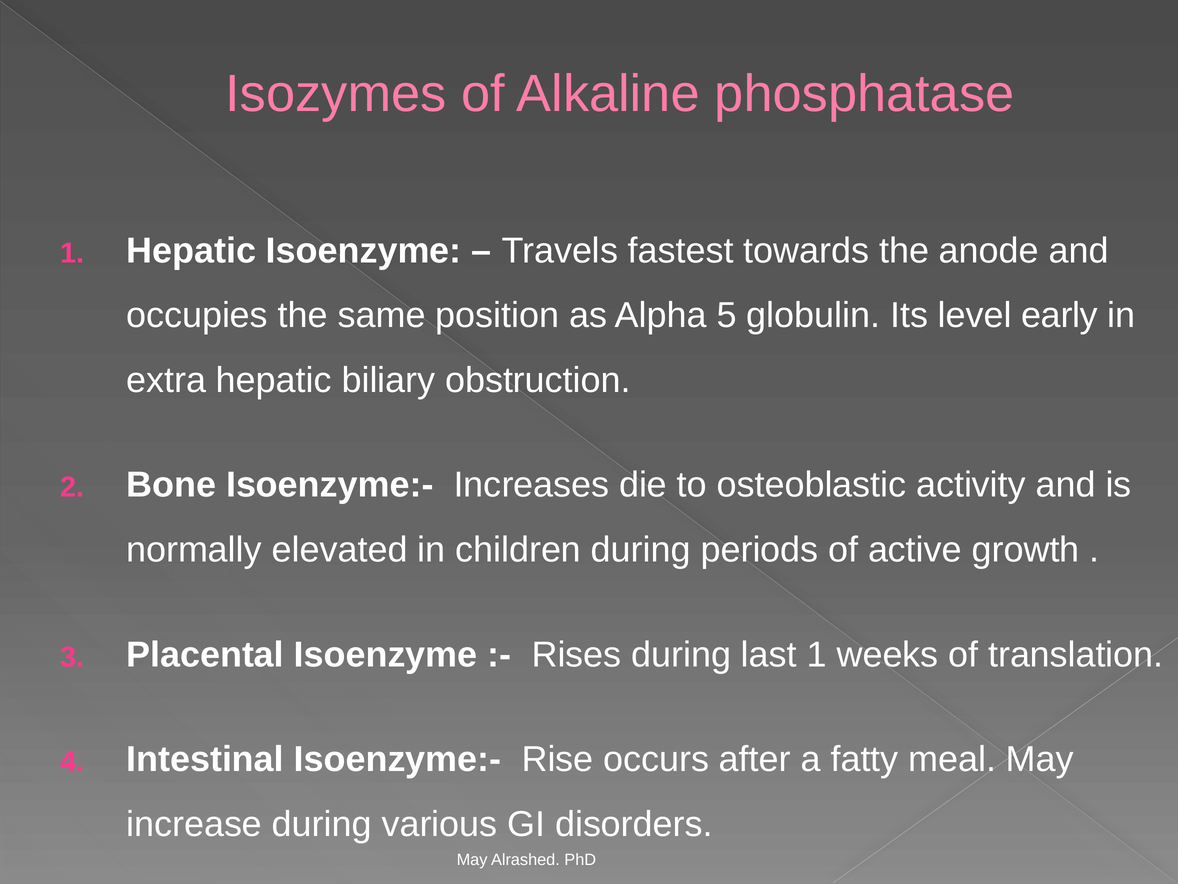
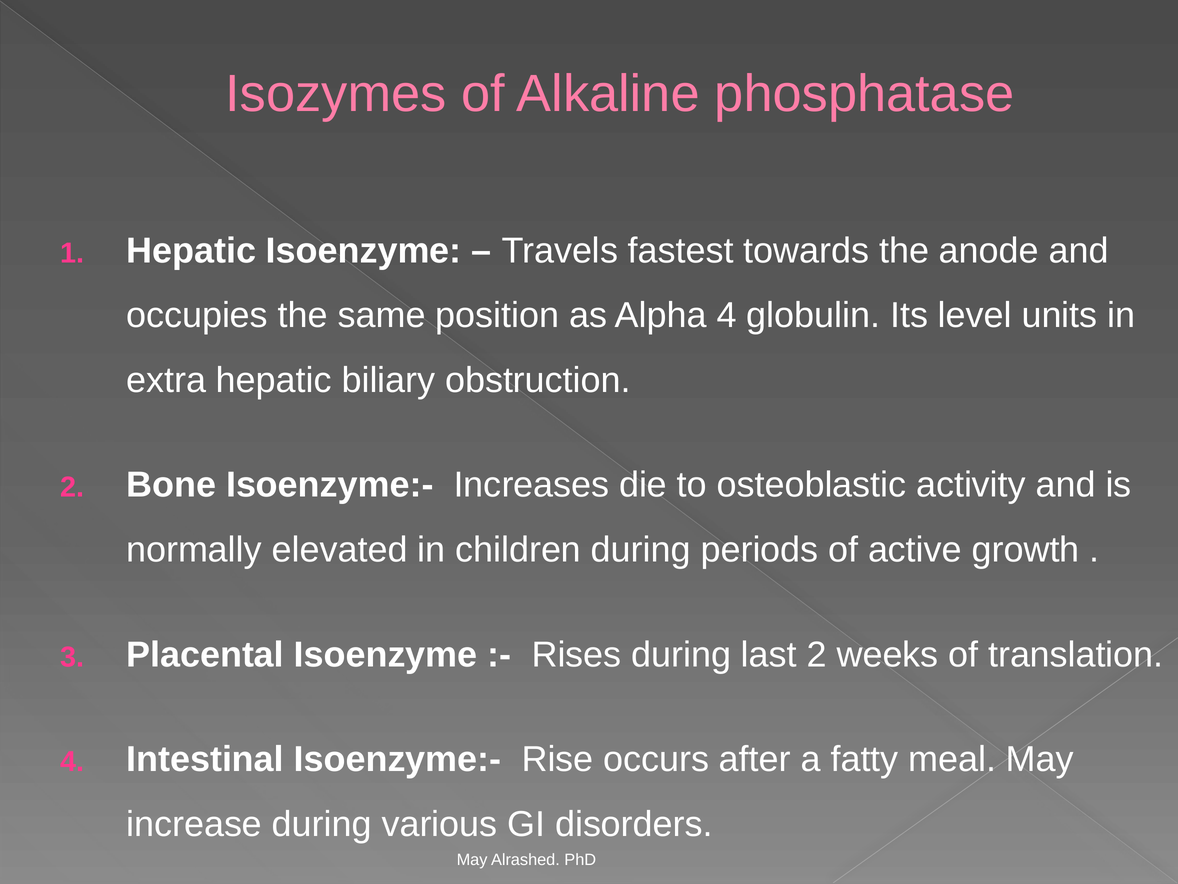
Alpha 5: 5 -> 4 (727, 315)
early: early -> units (1059, 315)
last 1: 1 -> 2 (817, 654)
